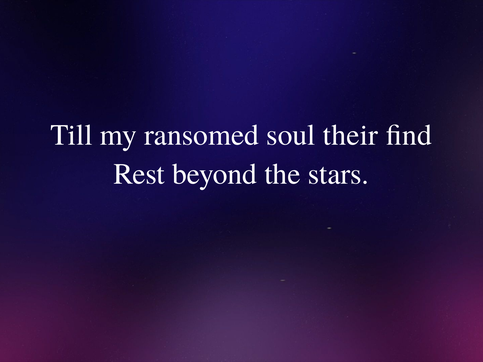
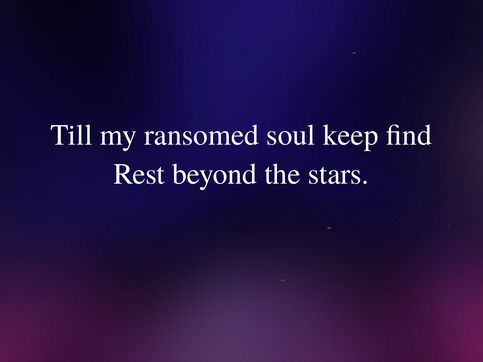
their: their -> keep (351, 135)
